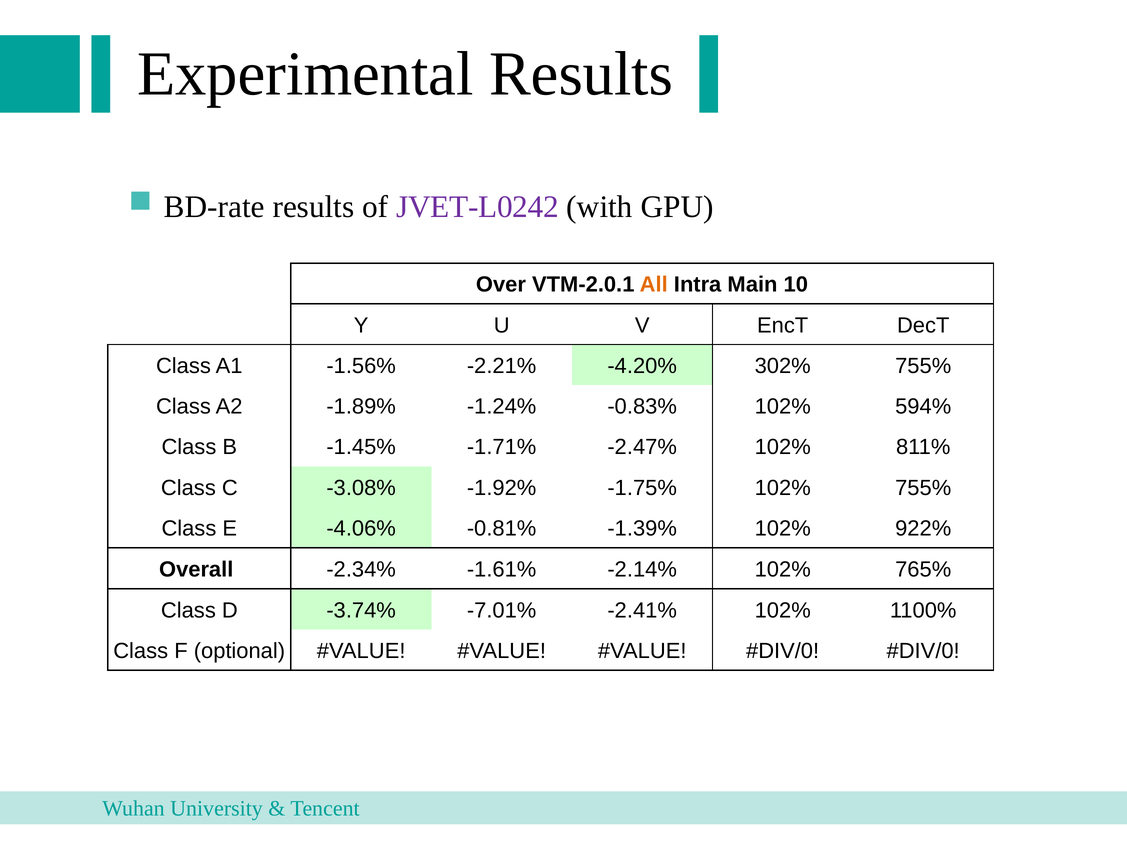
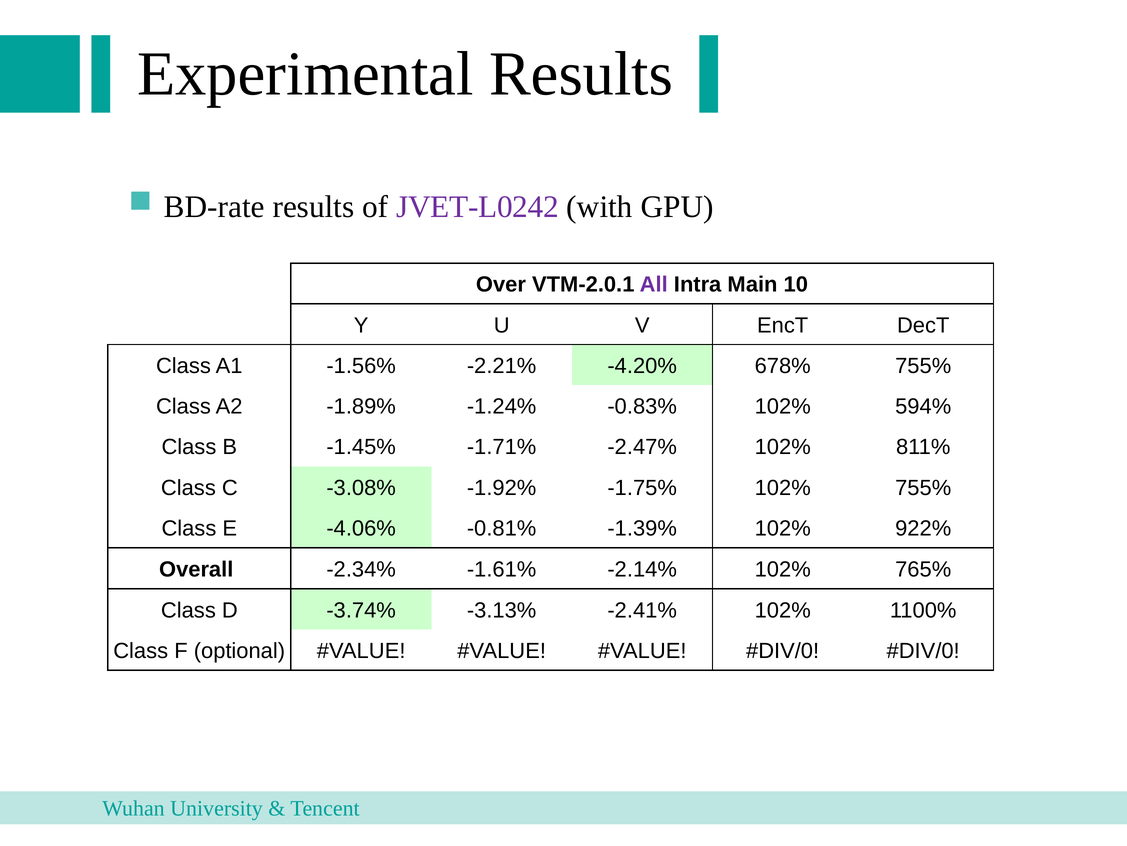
All colour: orange -> purple (654, 284)
302%: 302% -> 678% (783, 366)
-7.01%: -7.01% -> -3.13% (502, 610)
